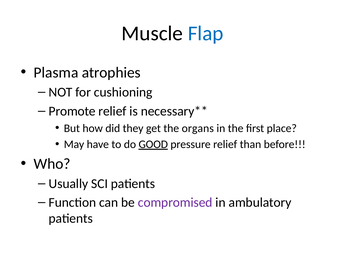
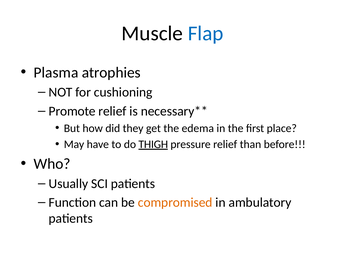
organs: organs -> edema (198, 128)
GOOD: GOOD -> THIGH (153, 144)
compromised colour: purple -> orange (175, 202)
